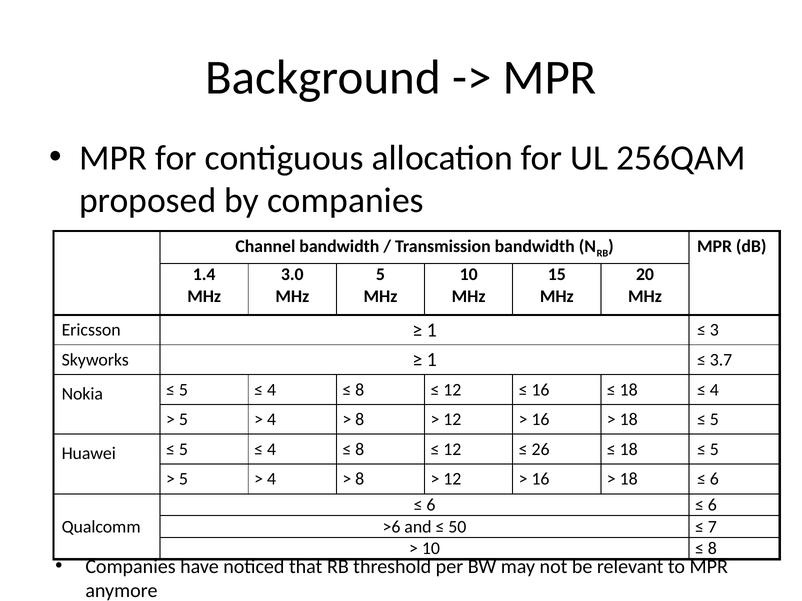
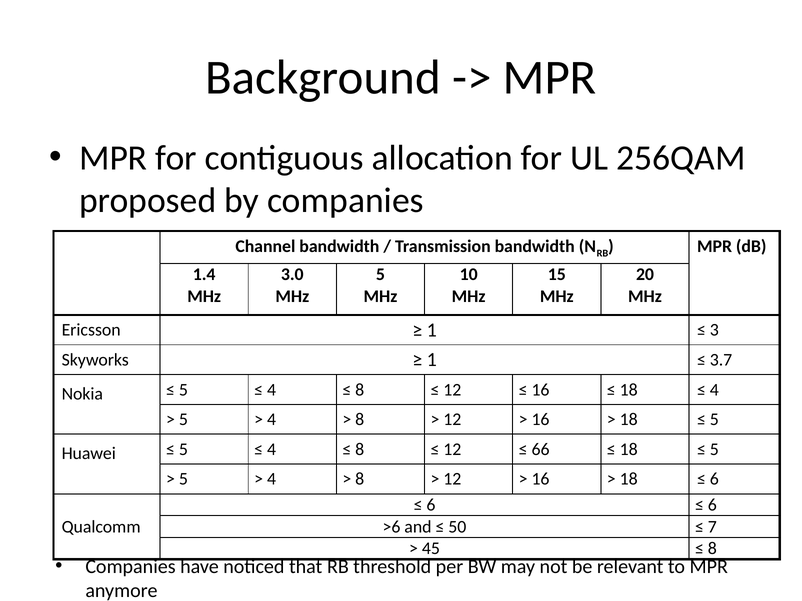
26: 26 -> 66 (541, 450)
10: 10 -> 45 (431, 549)
